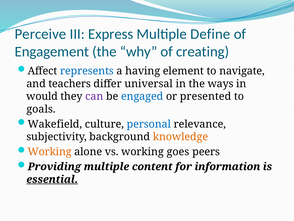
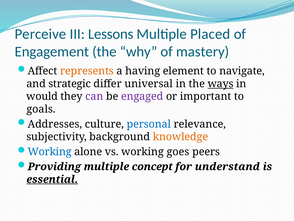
Express: Express -> Lessons (111, 34)
Define: Define -> Placed (210, 34)
creating: creating -> mastery (203, 52)
represents colour: blue -> orange (87, 71)
teachers: teachers -> strategic (70, 84)
ways underline: none -> present (221, 84)
engaged colour: blue -> purple (142, 96)
presented: presented -> important (206, 96)
Wakefield: Wakefield -> Addresses (55, 124)
Working colour: orange -> blue (50, 151)
content: content -> concept (152, 166)
information: information -> understand (227, 166)
